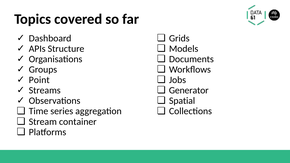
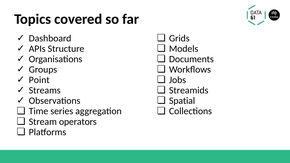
Generator: Generator -> Streamids (189, 90)
container: container -> operators (78, 122)
